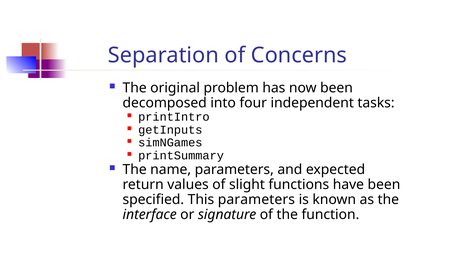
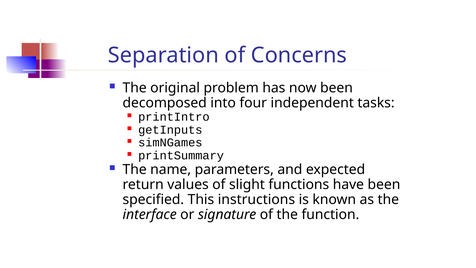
This parameters: parameters -> instructions (256, 199)
